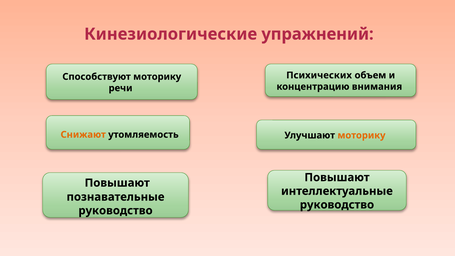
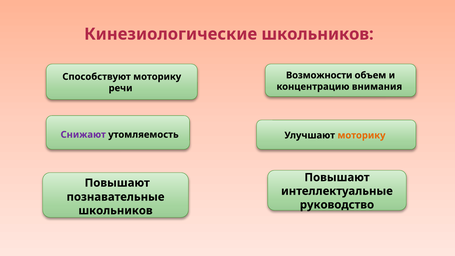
Кинезиологические упражнений: упражнений -> школьников (318, 34)
Психических: Психических -> Возможности (319, 75)
Снижают colour: orange -> purple (83, 135)
руководство: руководство -> школьников (116, 211)
